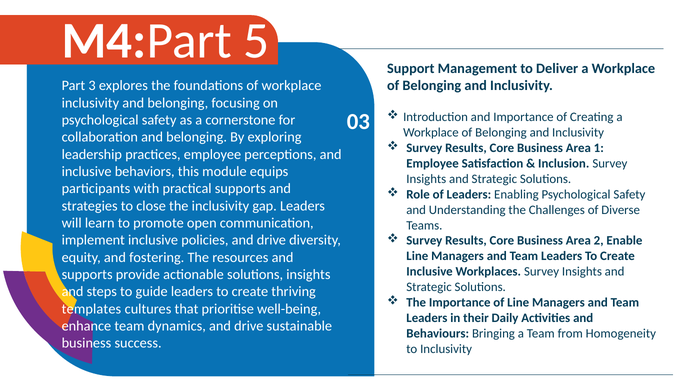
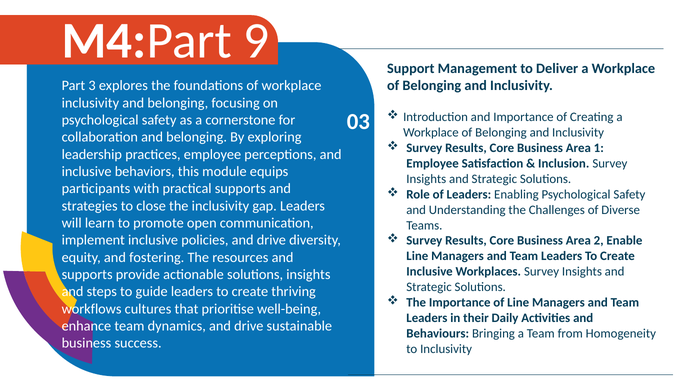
5: 5 -> 9 (256, 41)
templates: templates -> workflows (92, 308)
